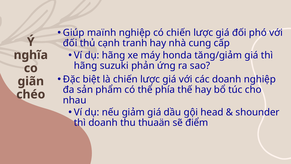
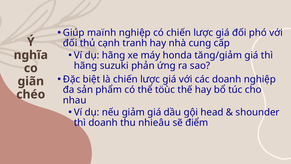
phía: phía -> töùc (165, 90)
thuaän: thuaän -> nhieâu (154, 123)
